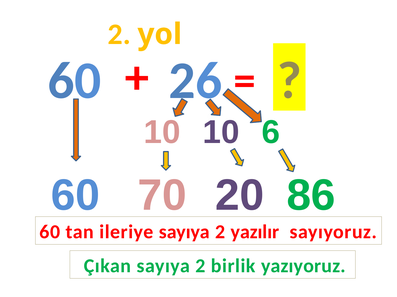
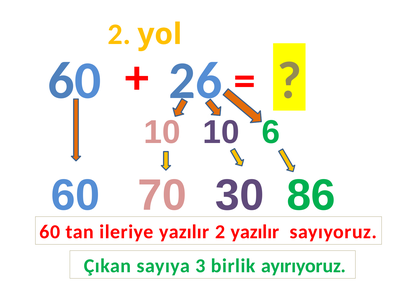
20: 20 -> 30 (240, 196)
ileriye sayıya: sayıya -> yazılır (184, 232)
Çıkan sayıya 2: 2 -> 3 (200, 266)
yazıyoruz: yazıyoruz -> ayırıyoruz (304, 266)
